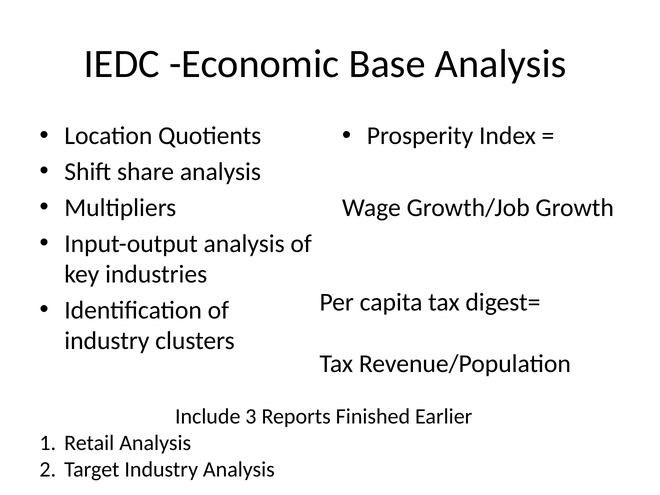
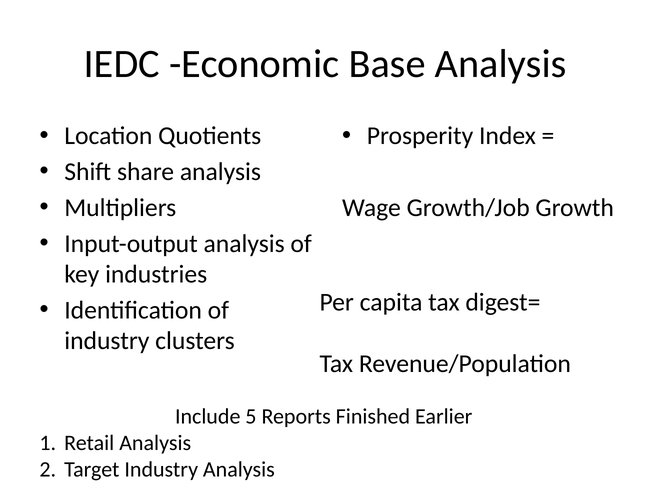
3: 3 -> 5 (251, 417)
